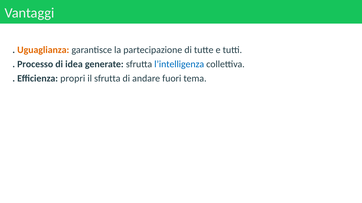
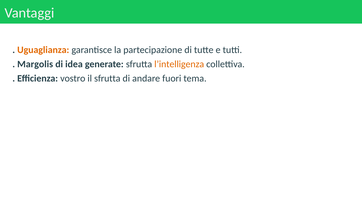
Processo: Processo -> Margolis (35, 64)
l’intelligenza colour: blue -> orange (179, 64)
propri: propri -> vostro (73, 79)
